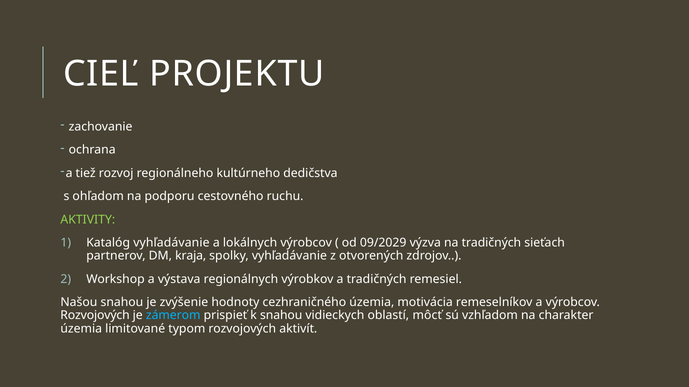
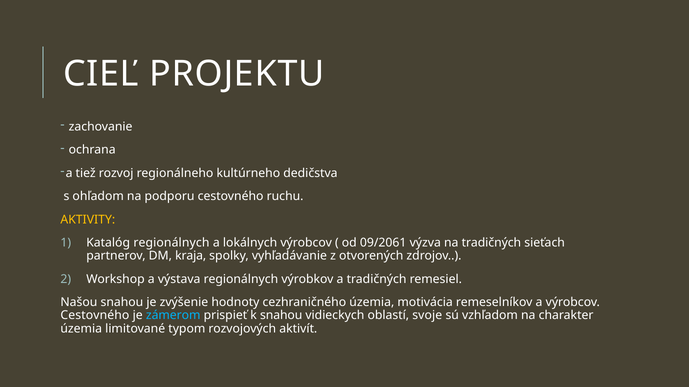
AKTIVITY colour: light green -> yellow (88, 220)
Katalóg vyhľadávanie: vyhľadávanie -> regionálnych (171, 243)
09/2029: 09/2029 -> 09/2061 (383, 243)
Rozvojových: Rozvojových -> Cestovného (95, 316)
môcť: môcť -> svoje (427, 316)
